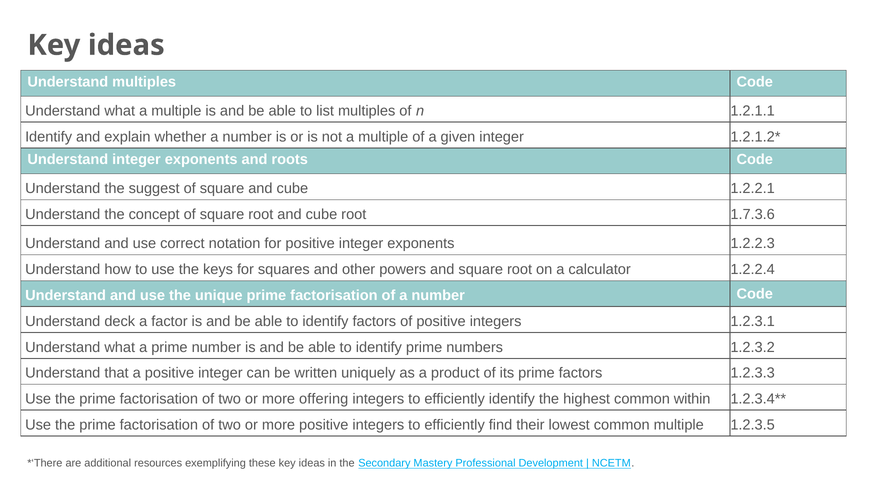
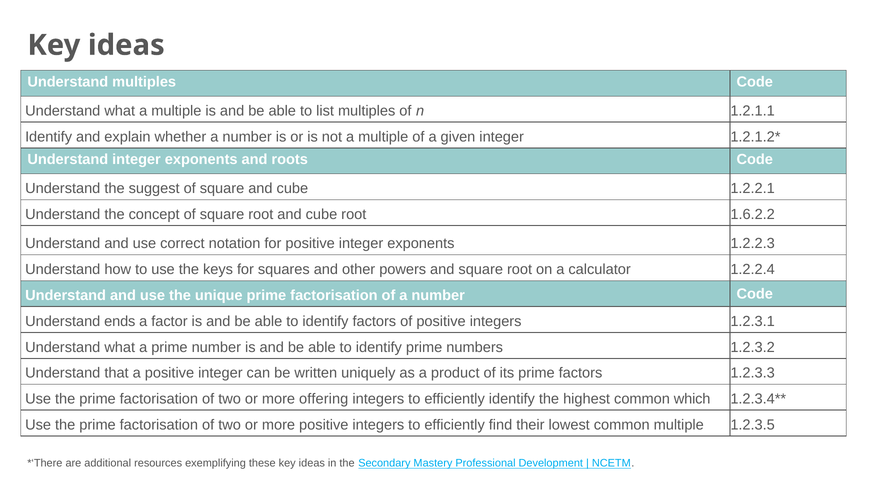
1.7.3.6: 1.7.3.6 -> 1.6.2.2 (753, 214)
deck: deck -> ends (120, 321)
within: within -> which (692, 399)
